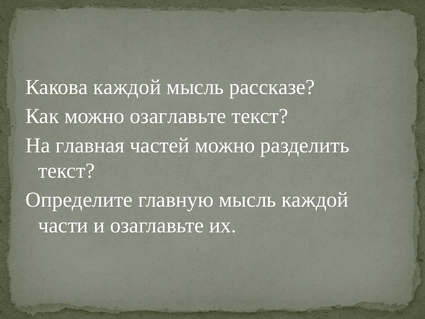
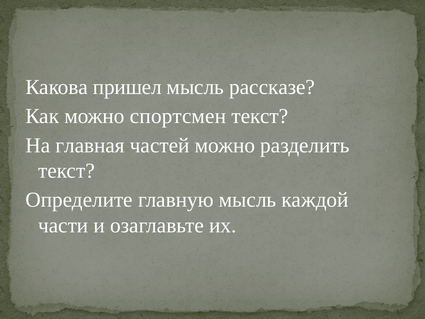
Какова каждой: каждой -> пришел (127, 87)
можно озаглавьте: озаглавьте -> спортсмен (178, 116)
